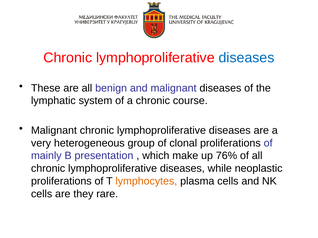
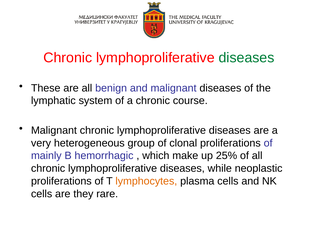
diseases colour: blue -> green (246, 58)
presentation: presentation -> hemorrhagic (104, 156)
76%: 76% -> 25% (227, 156)
